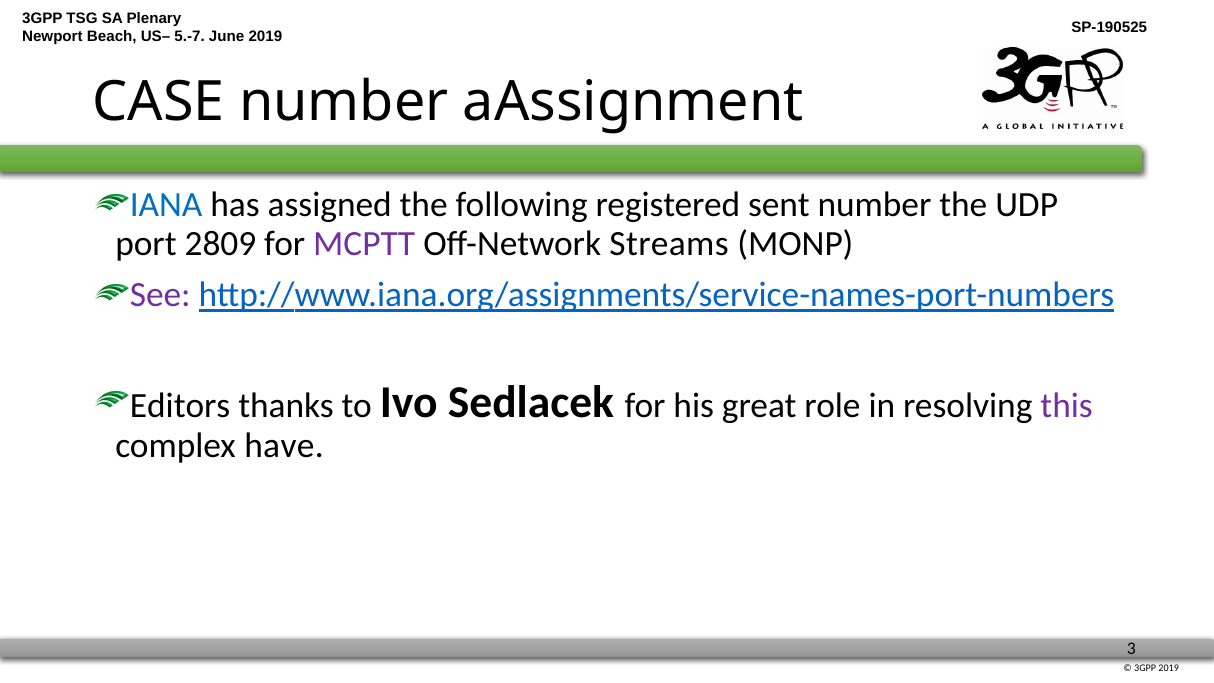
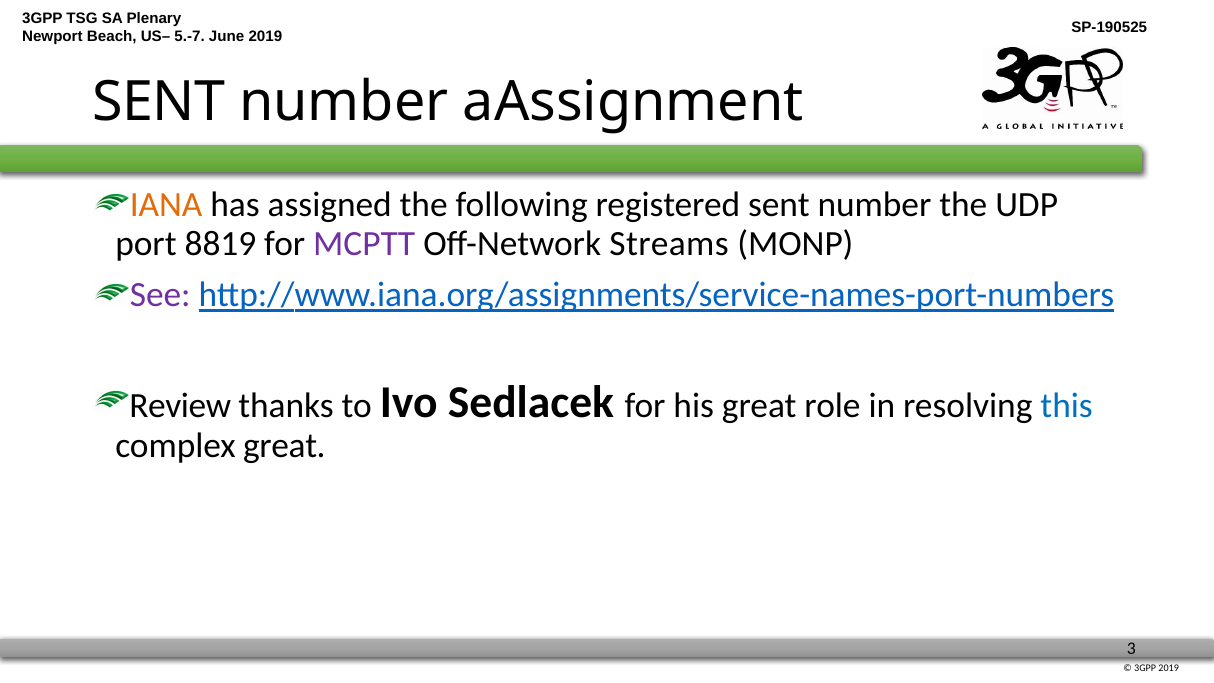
CASE: CASE -> SENT (159, 102)
IANA colour: blue -> orange (166, 205)
2809: 2809 -> 8819 (220, 244)
Editors: Editors -> Review (180, 406)
this colour: purple -> blue (1067, 406)
complex have: have -> great (284, 446)
